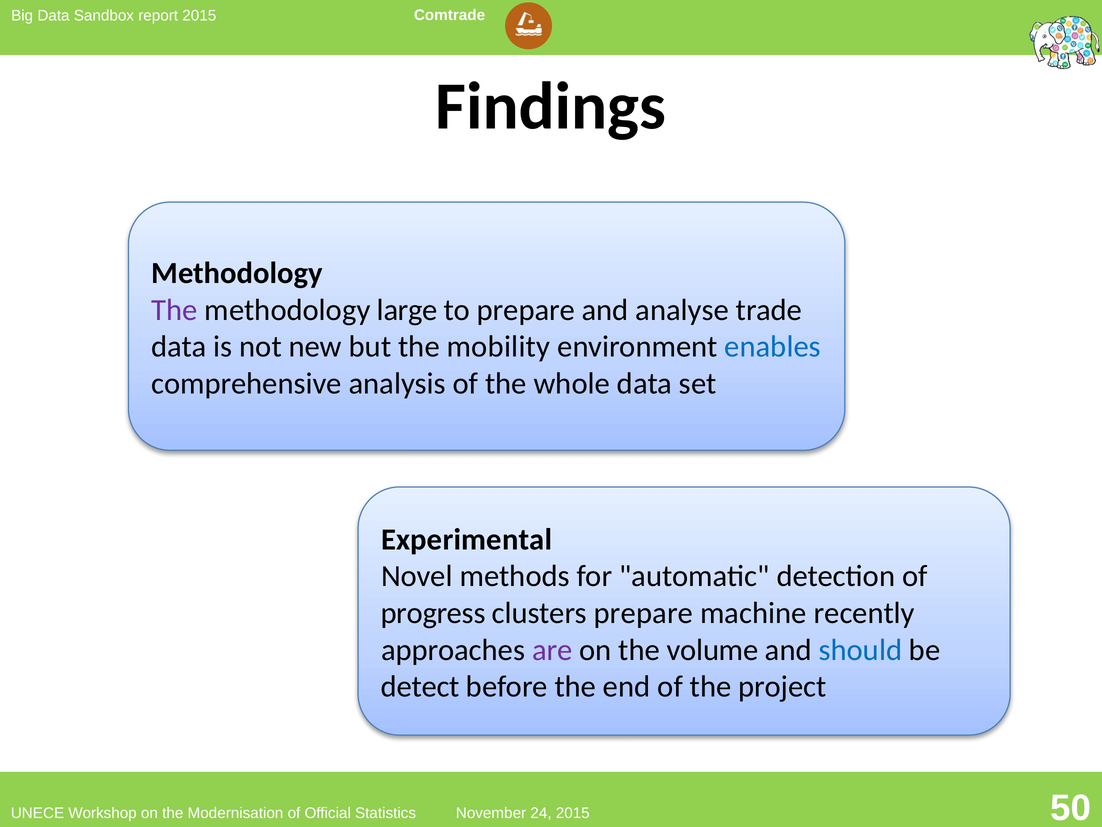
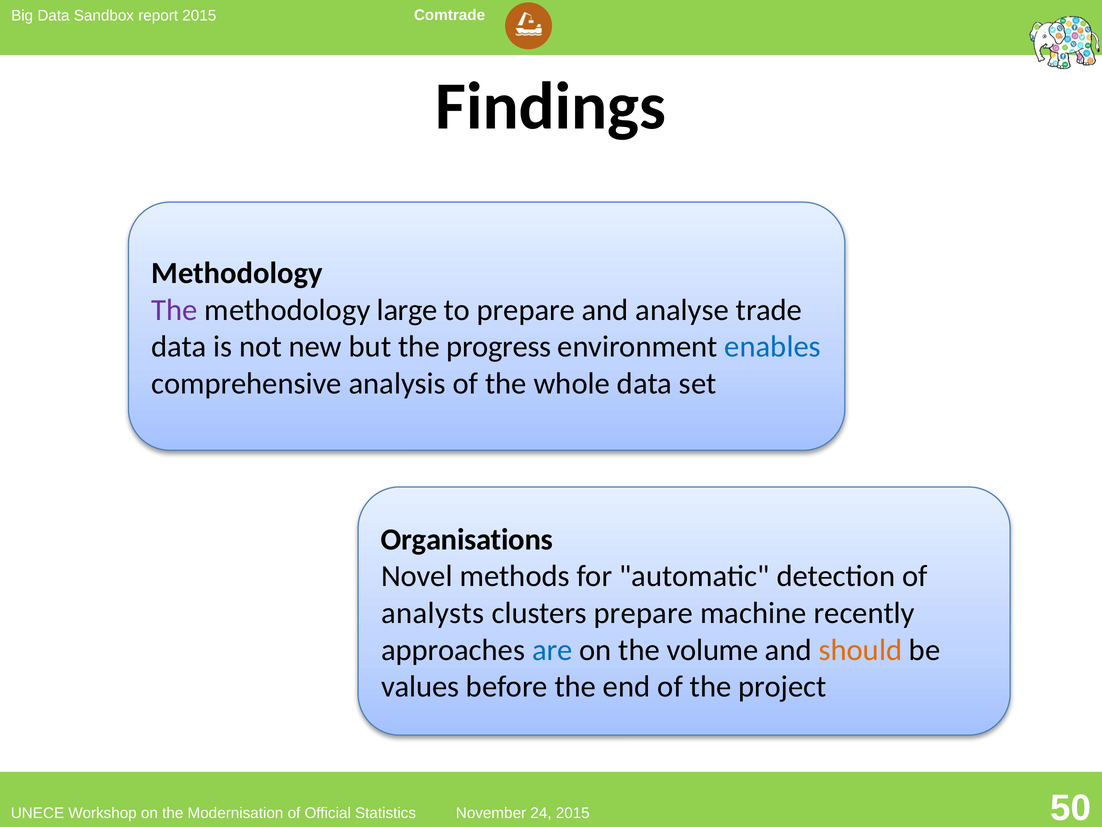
mobility: mobility -> progress (499, 347)
Experimental: Experimental -> Organisations (467, 539)
progress: progress -> analysts (433, 613)
are colour: purple -> blue (552, 650)
should colour: blue -> orange (860, 650)
detect: detect -> values (420, 686)
